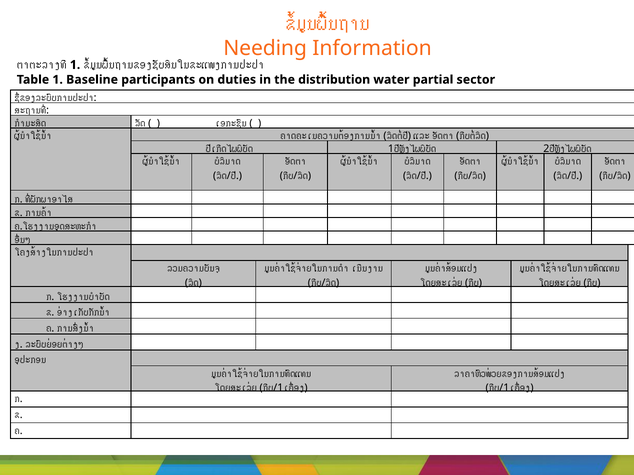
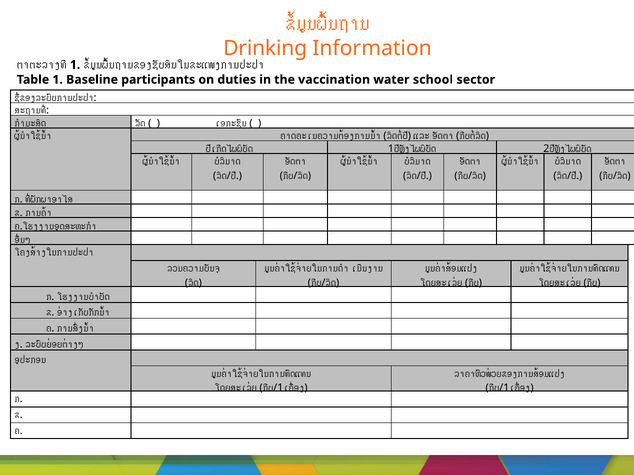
Needing: Needing -> Drinking (265, 48)
distribution: distribution -> vaccination (334, 80)
partial: partial -> school (433, 80)
